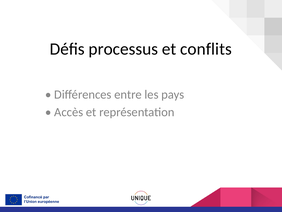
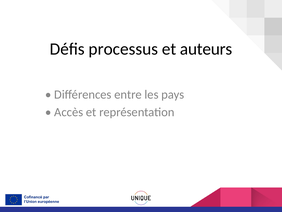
conflits: conflits -> auteurs (206, 49)
